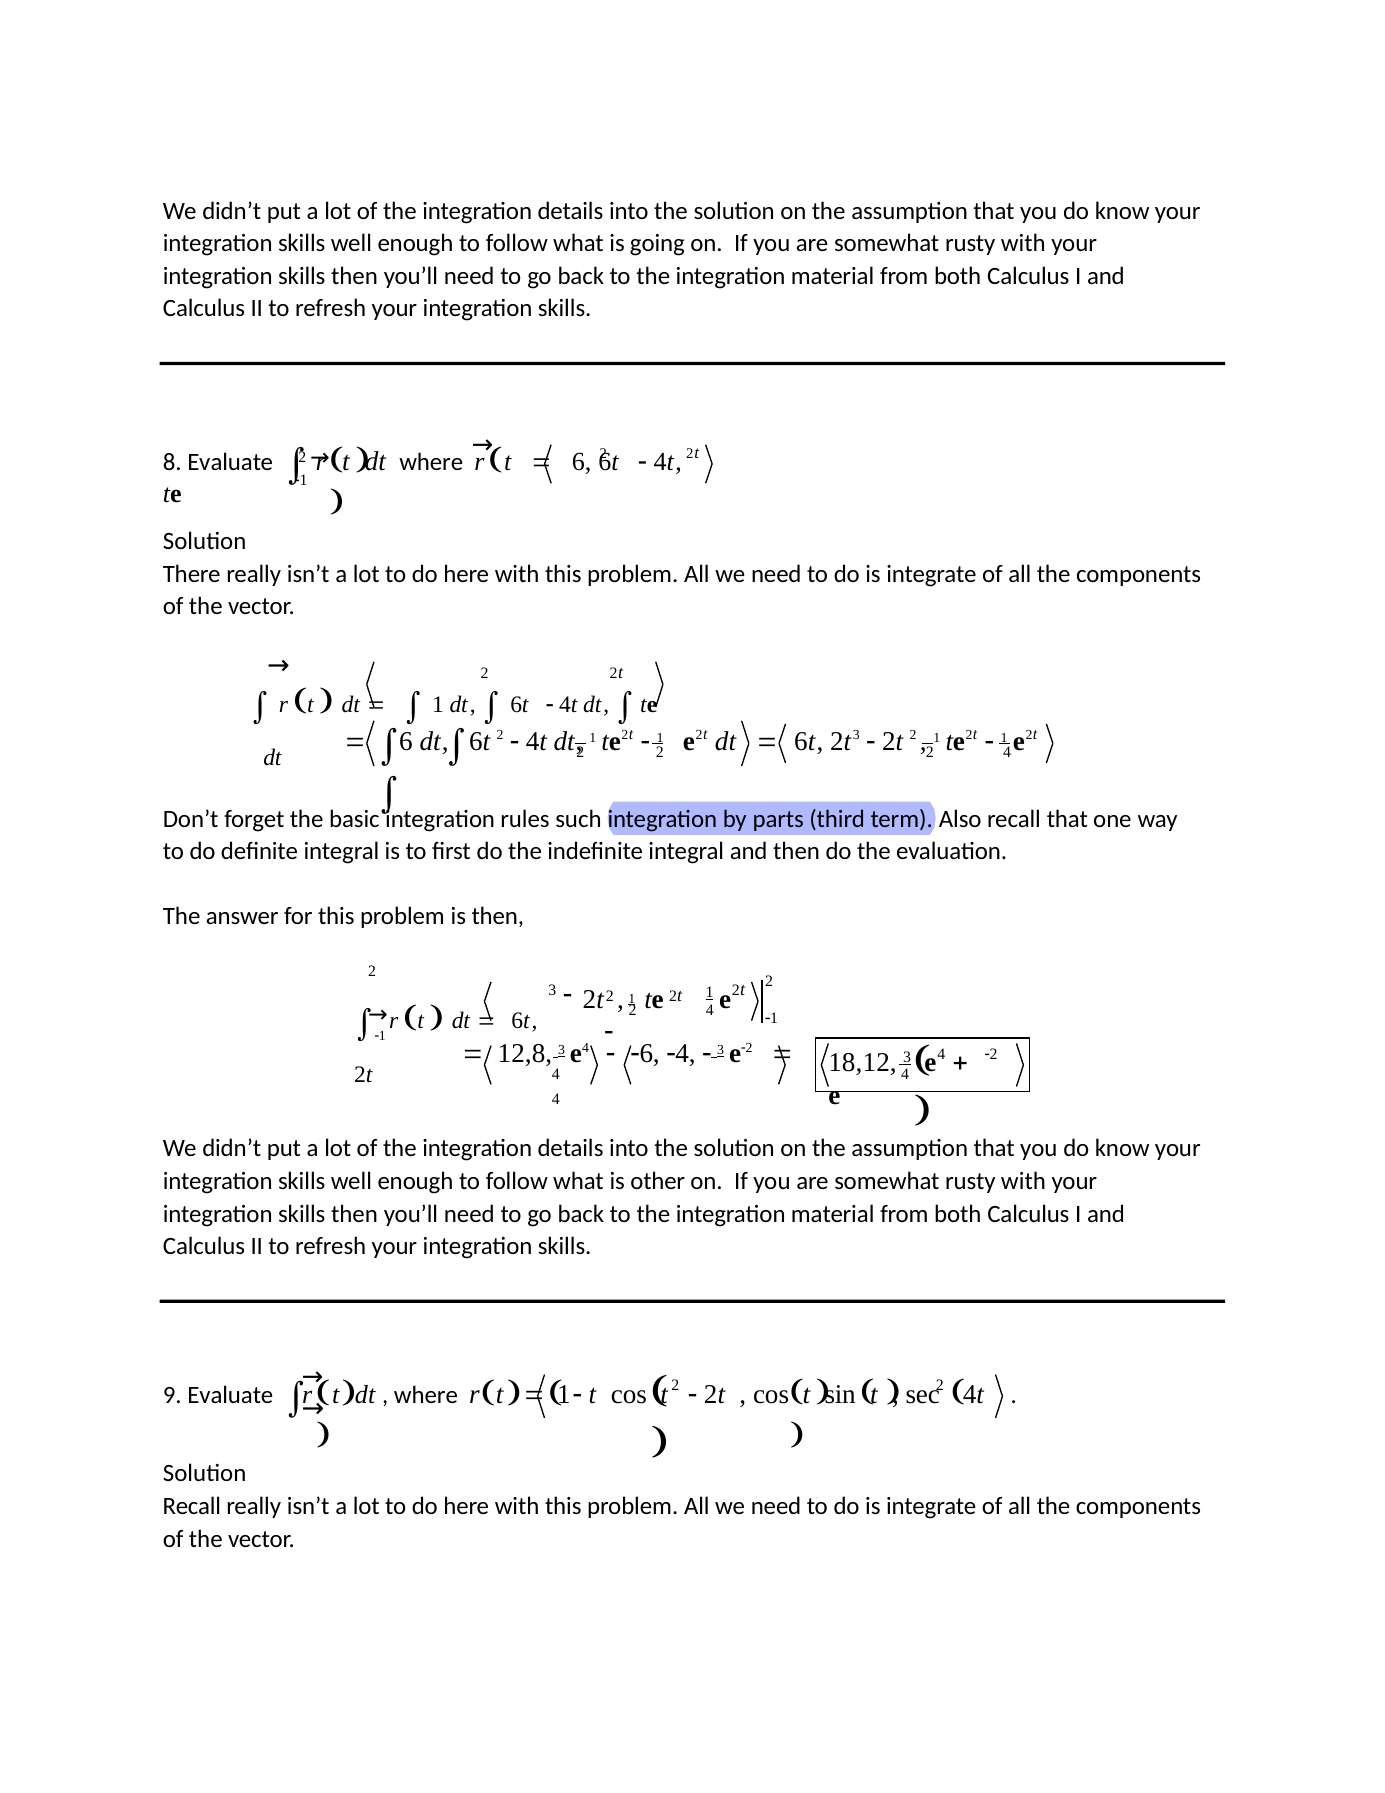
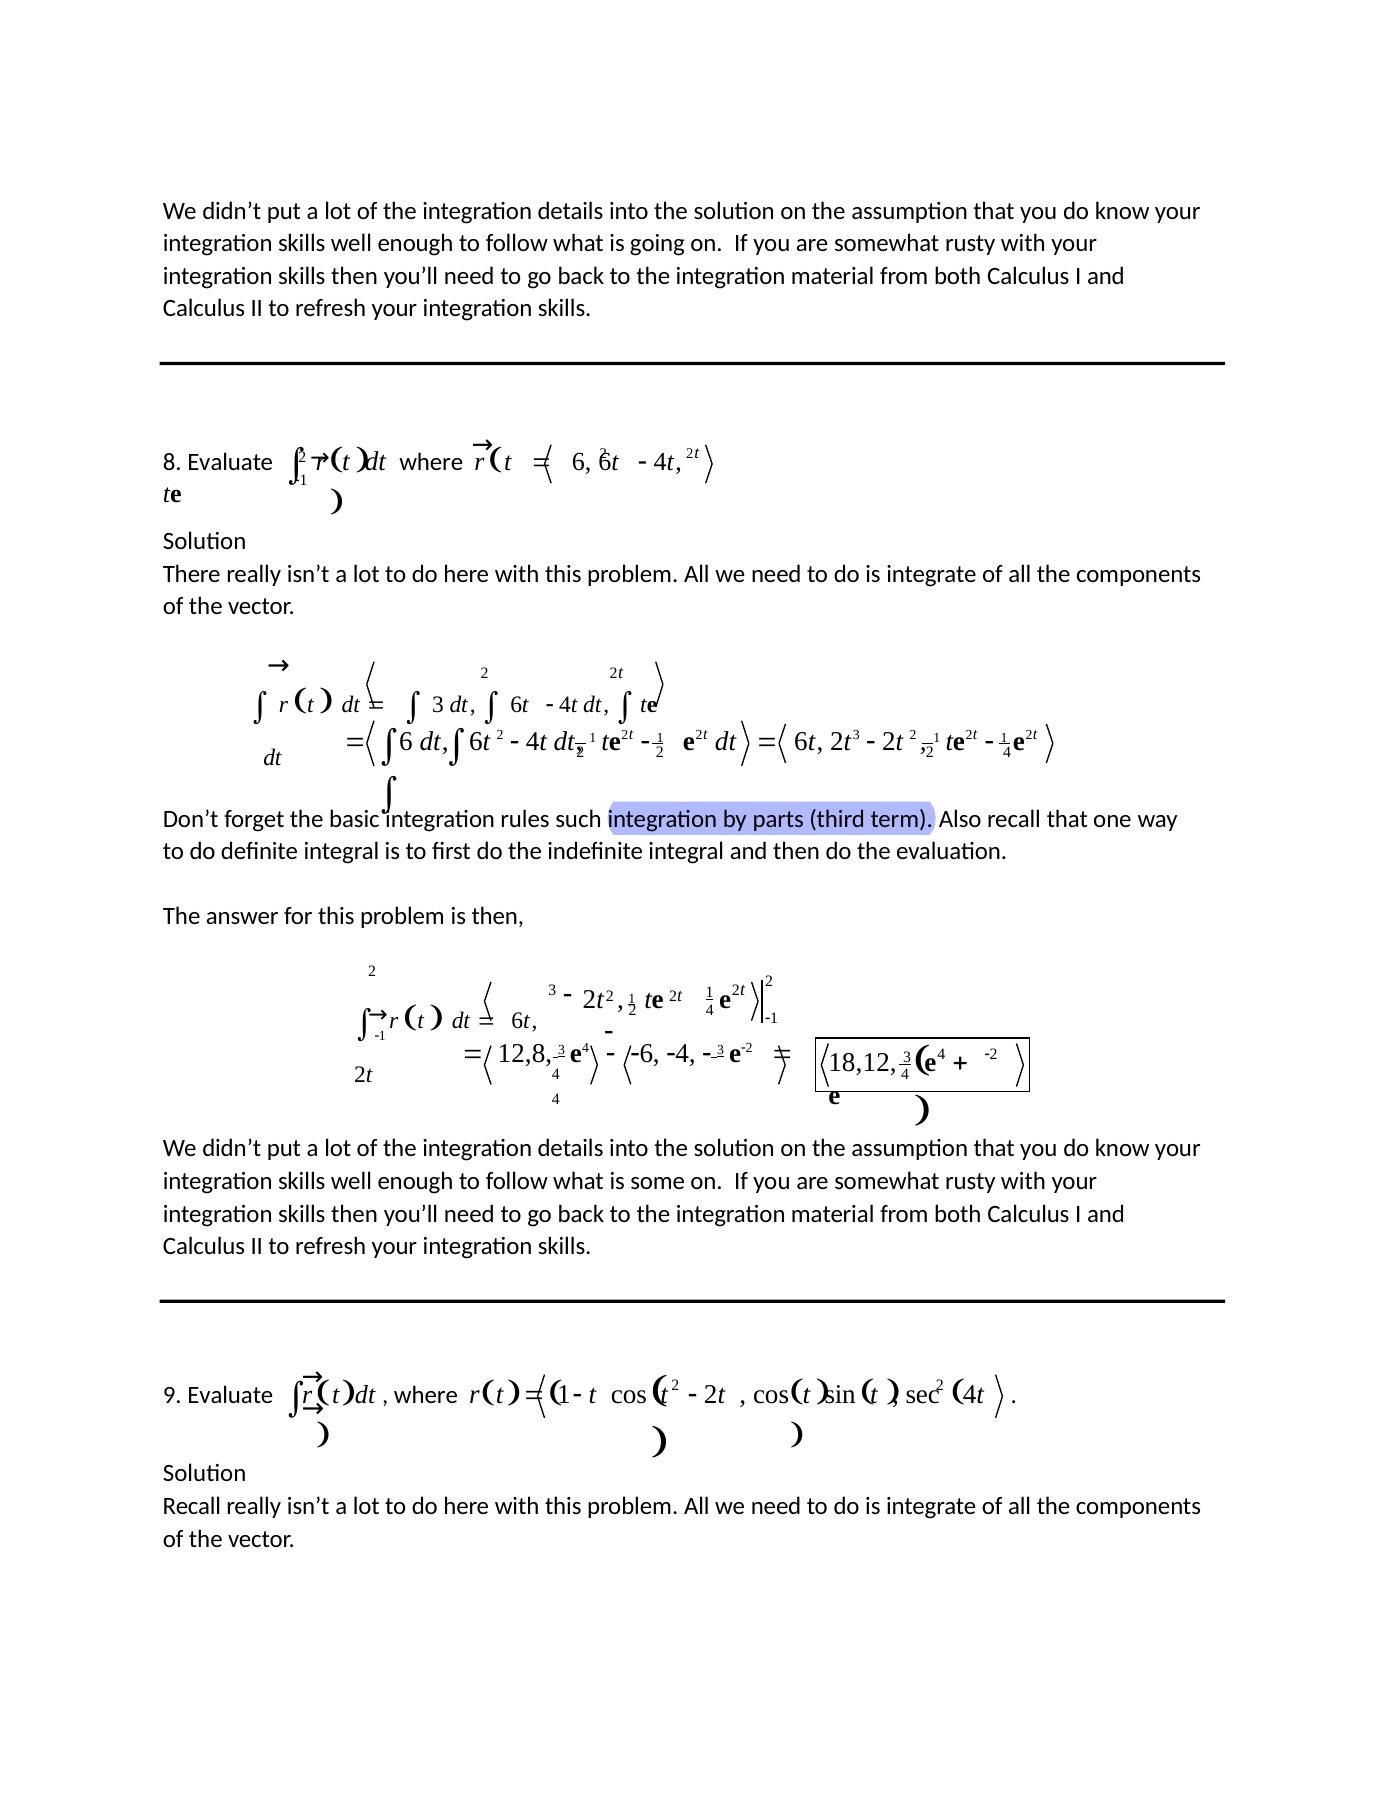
1: 1 -> 3 (438, 704)
other: other -> some (658, 1181)
